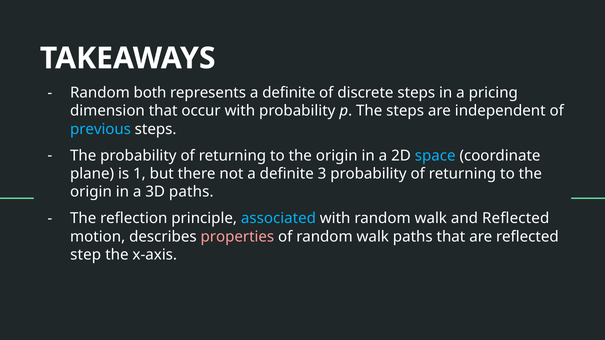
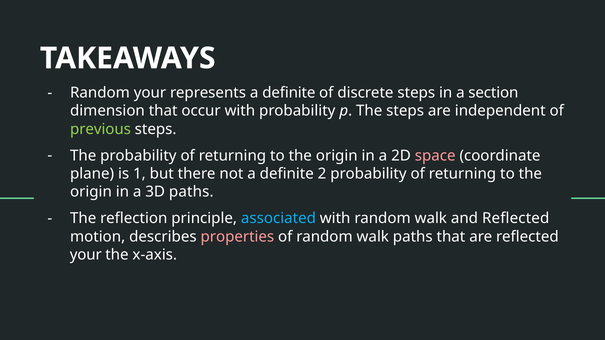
Random both: both -> your (150, 93)
pricing: pricing -> section (493, 93)
previous colour: light blue -> light green (100, 129)
space colour: light blue -> pink (435, 156)
3: 3 -> 2 (322, 174)
step: step -> your (86, 255)
